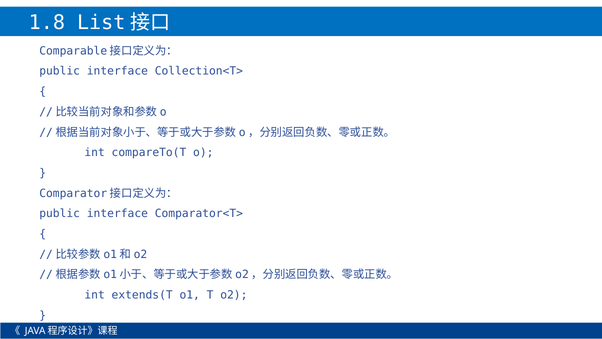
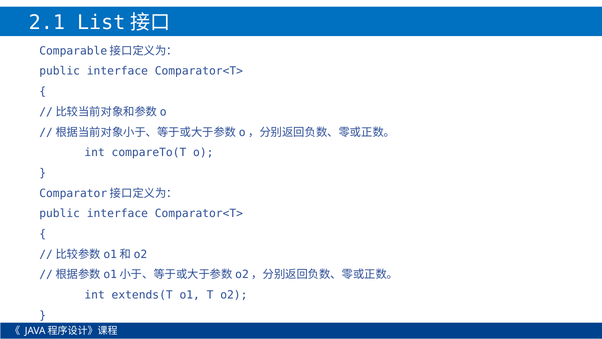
1.8: 1.8 -> 2.1 (47, 23)
Collection<T>: Collection<T> -> Comparator<T> (199, 71)
